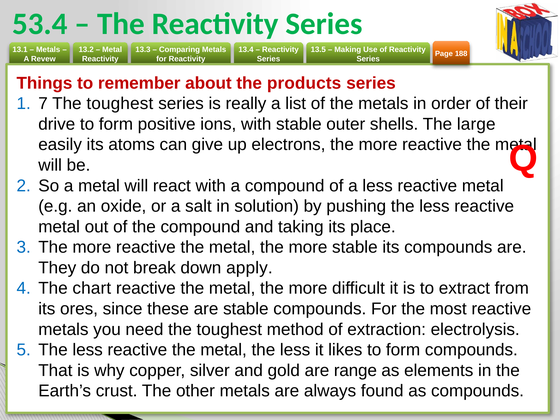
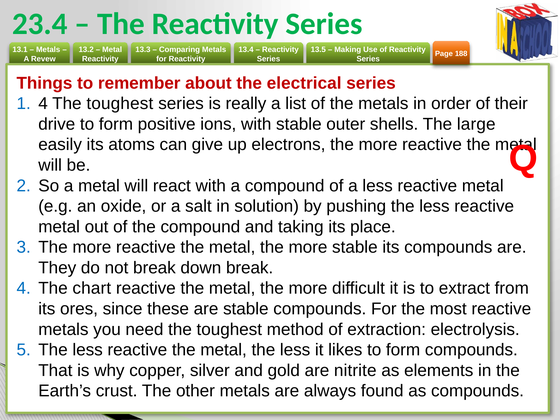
53.4: 53.4 -> 23.4 (40, 24)
products: products -> electrical (304, 83)
1 7: 7 -> 4 (43, 104)
down apply: apply -> break (250, 268)
range: range -> nitrite (355, 370)
